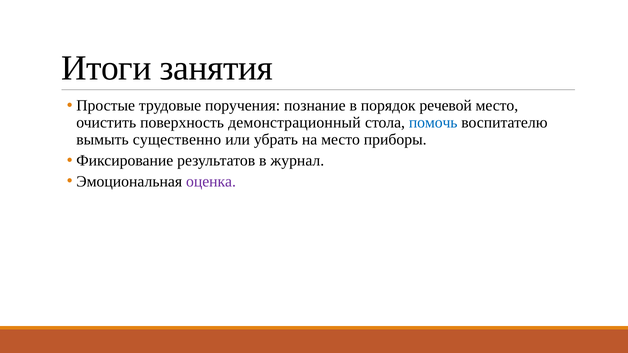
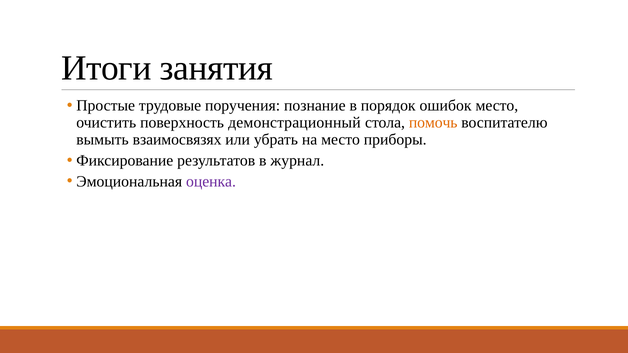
речевой: речевой -> ошибок (446, 106)
помочь colour: blue -> orange (433, 123)
существенно: существенно -> взаимосвязях (177, 140)
